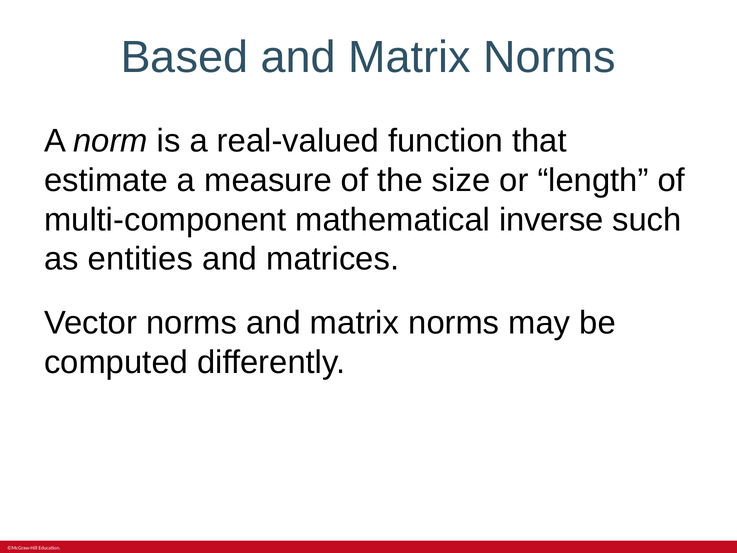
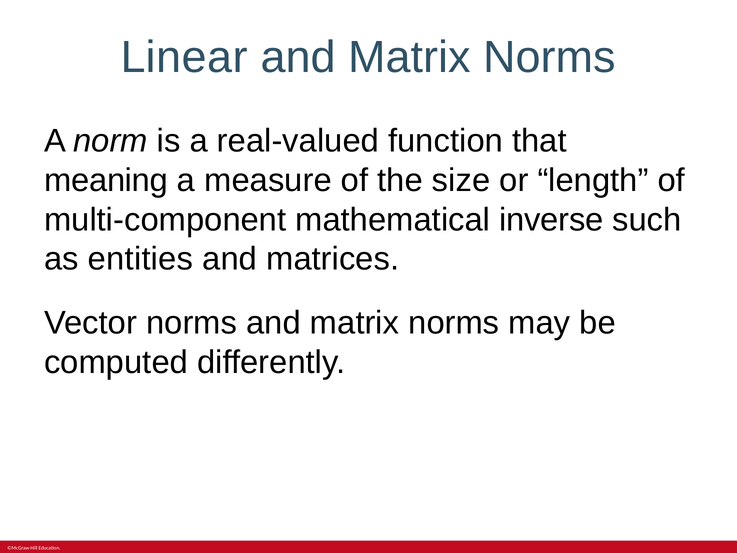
Based: Based -> Linear (184, 57)
estimate: estimate -> meaning (106, 180)
